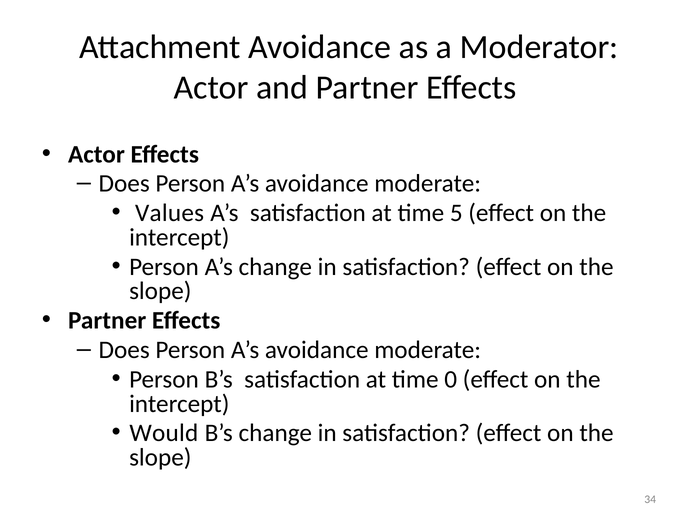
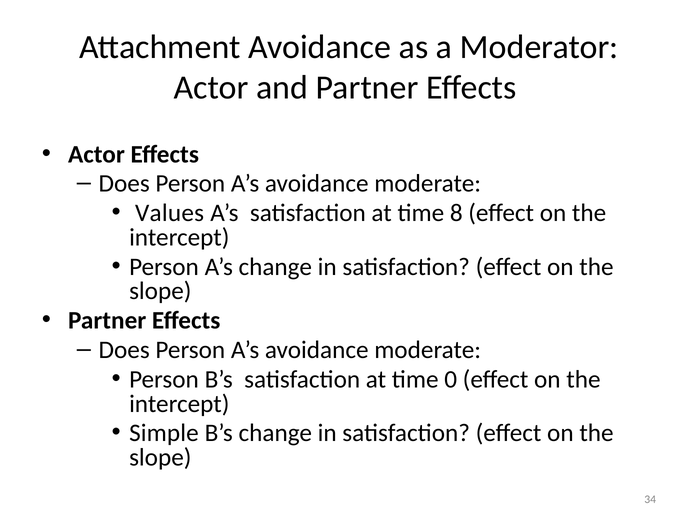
5: 5 -> 8 (456, 213)
Would: Would -> Simple (164, 433)
